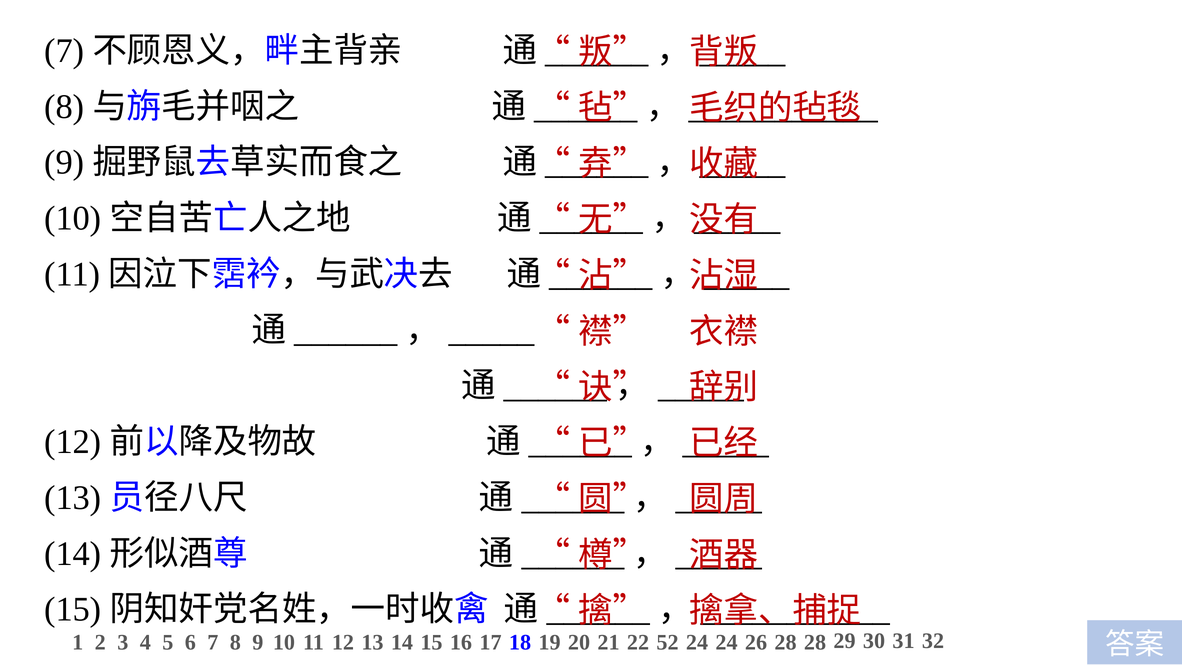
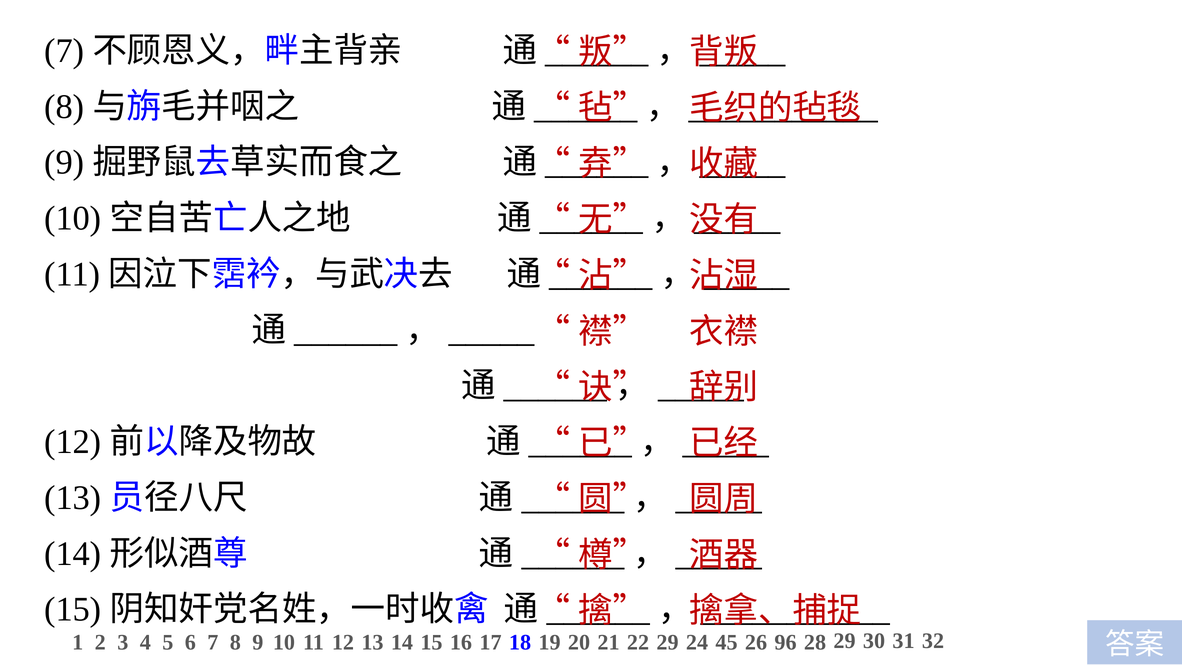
22 52: 52 -> 29 (668, 642)
24 24: 24 -> 45 (727, 642)
26 28: 28 -> 96 (786, 642)
